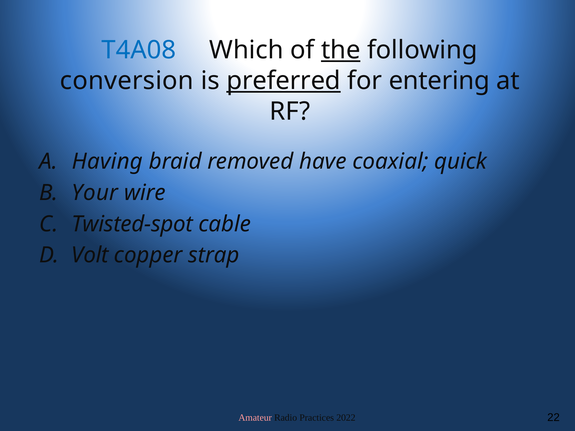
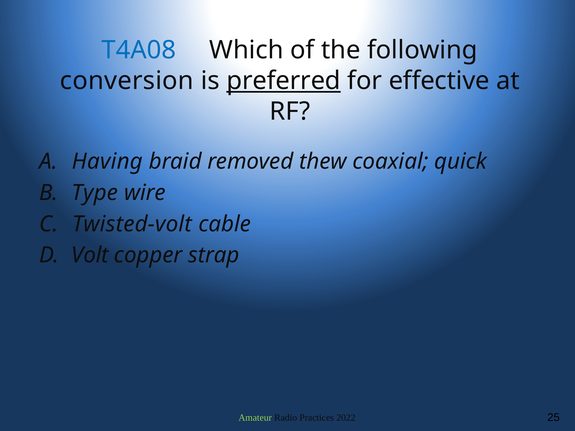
the underline: present -> none (341, 50)
entering: entering -> effective (439, 81)
have: have -> thew (323, 162)
Your: Your -> Type (95, 193)
Twisted-spot: Twisted-spot -> Twisted-volt (132, 224)
Amateur colour: pink -> light green (255, 418)
22: 22 -> 25 (554, 418)
